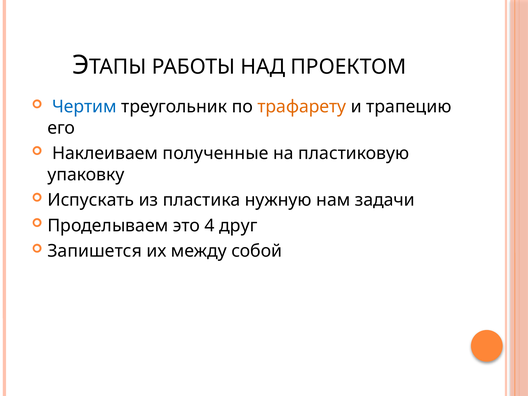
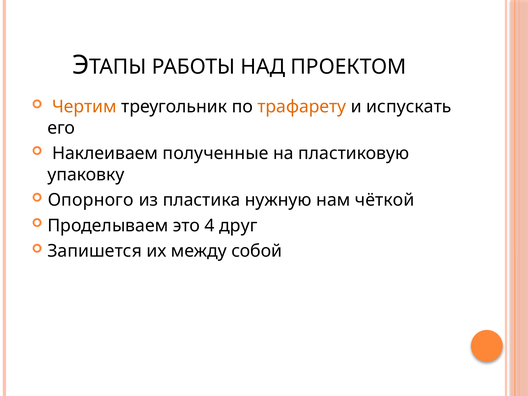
Чертим colour: blue -> orange (84, 107)
трапецию: трапецию -> испускать (409, 107)
Испускать: Испускать -> Опорного (91, 200)
задачи: задачи -> чёткой (385, 200)
